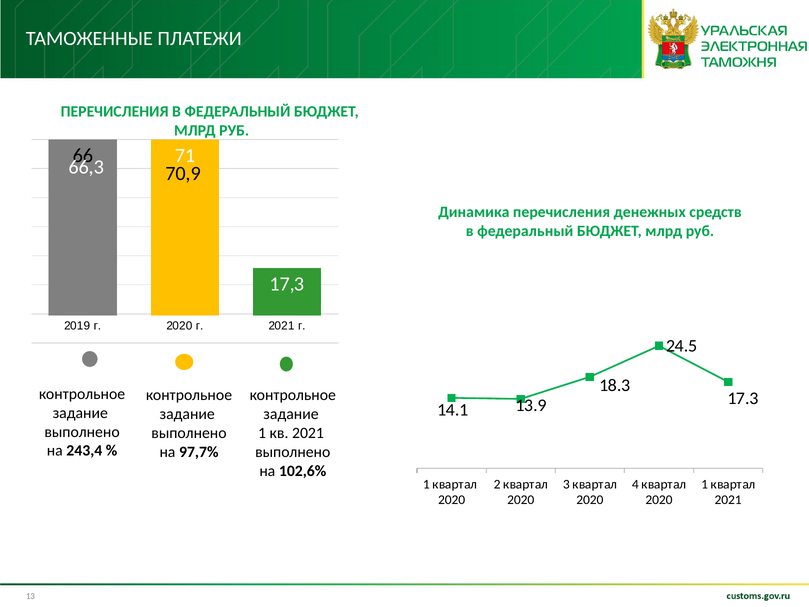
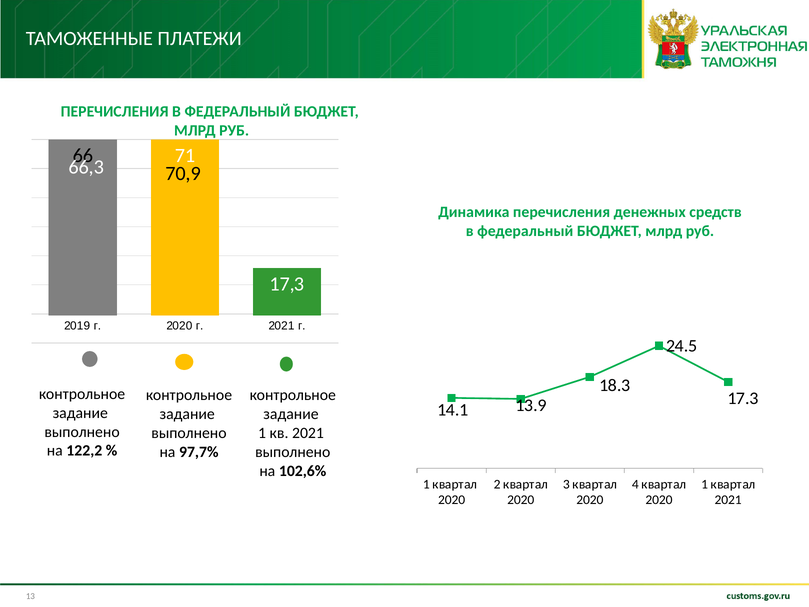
243,4: 243,4 -> 122,2 (84, 451)
